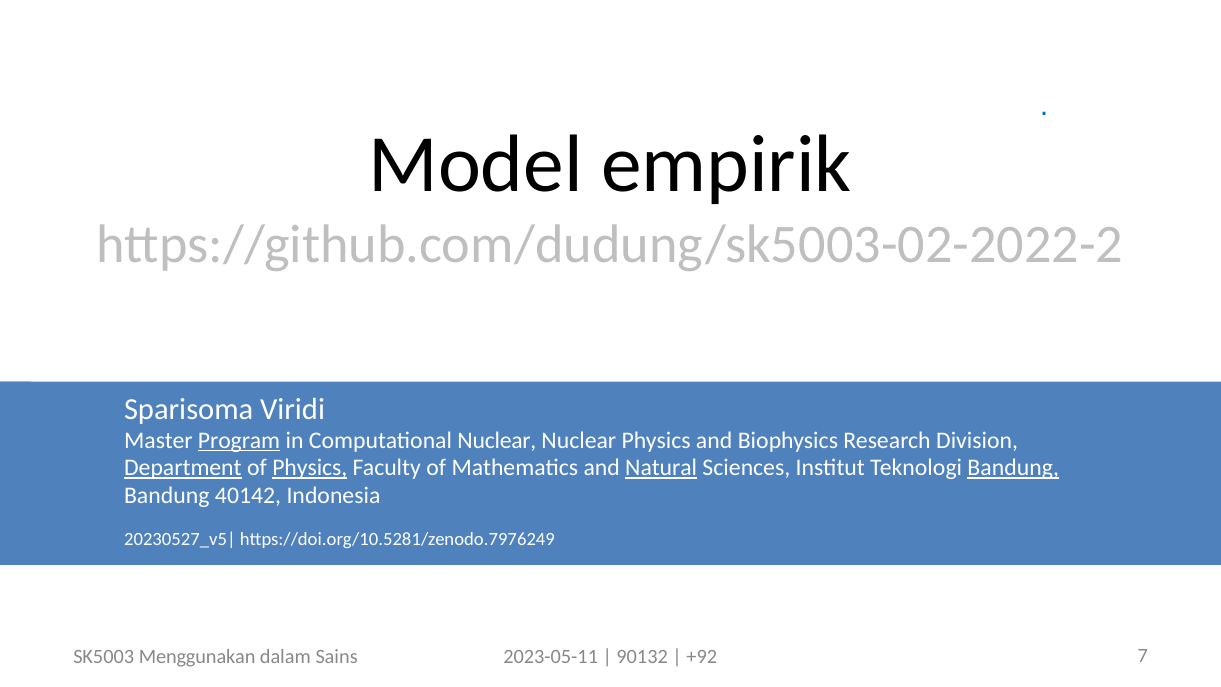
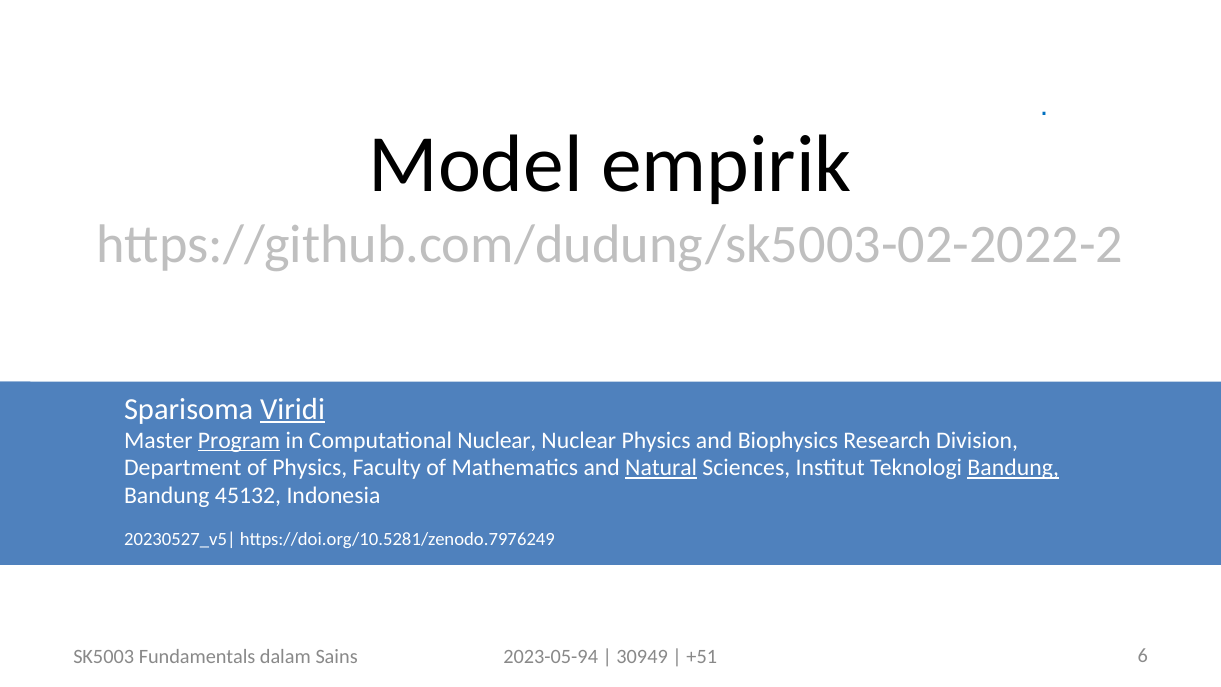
Viridi underline: none -> present (293, 409)
Department underline: present -> none (183, 468)
Physics underline: present -> none (310, 468)
40142: 40142 -> 45132 (248, 495)
Menggunakan: Menggunakan -> Fundamentals (197, 656)
2023-05-11: 2023-05-11 -> 2023-05-94 (551, 656)
90132: 90132 -> 30949 (642, 656)
+92: +92 -> +51 (702, 656)
7: 7 -> 6 (1143, 656)
